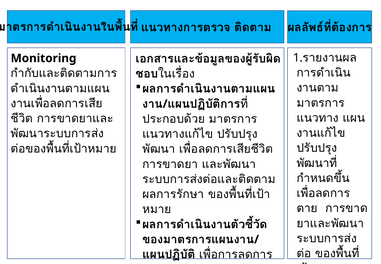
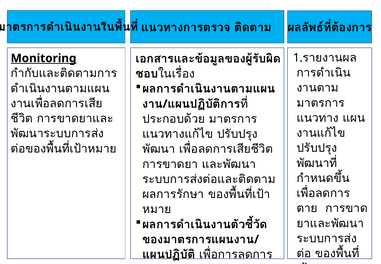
Monitoring underline: none -> present (44, 58)
